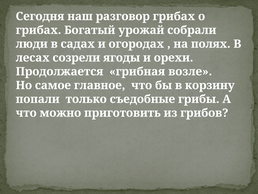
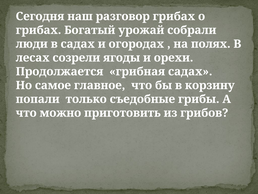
грибная возле: возле -> садах (190, 71)
